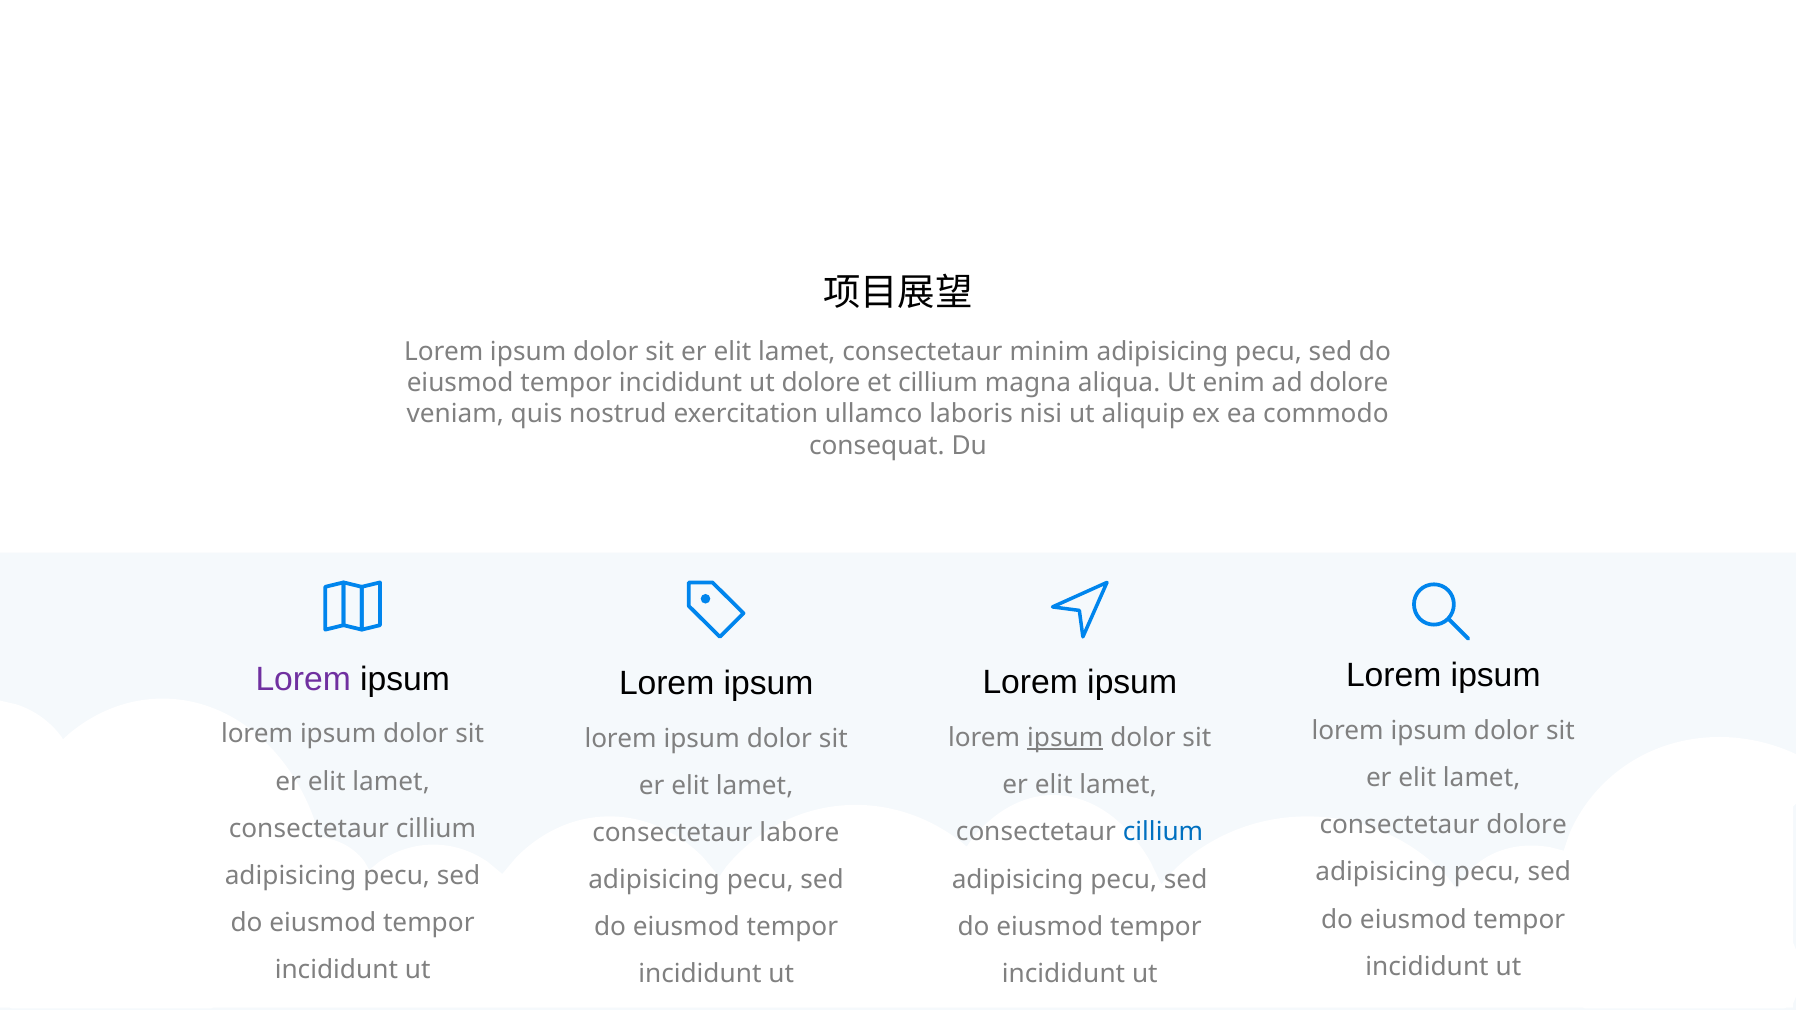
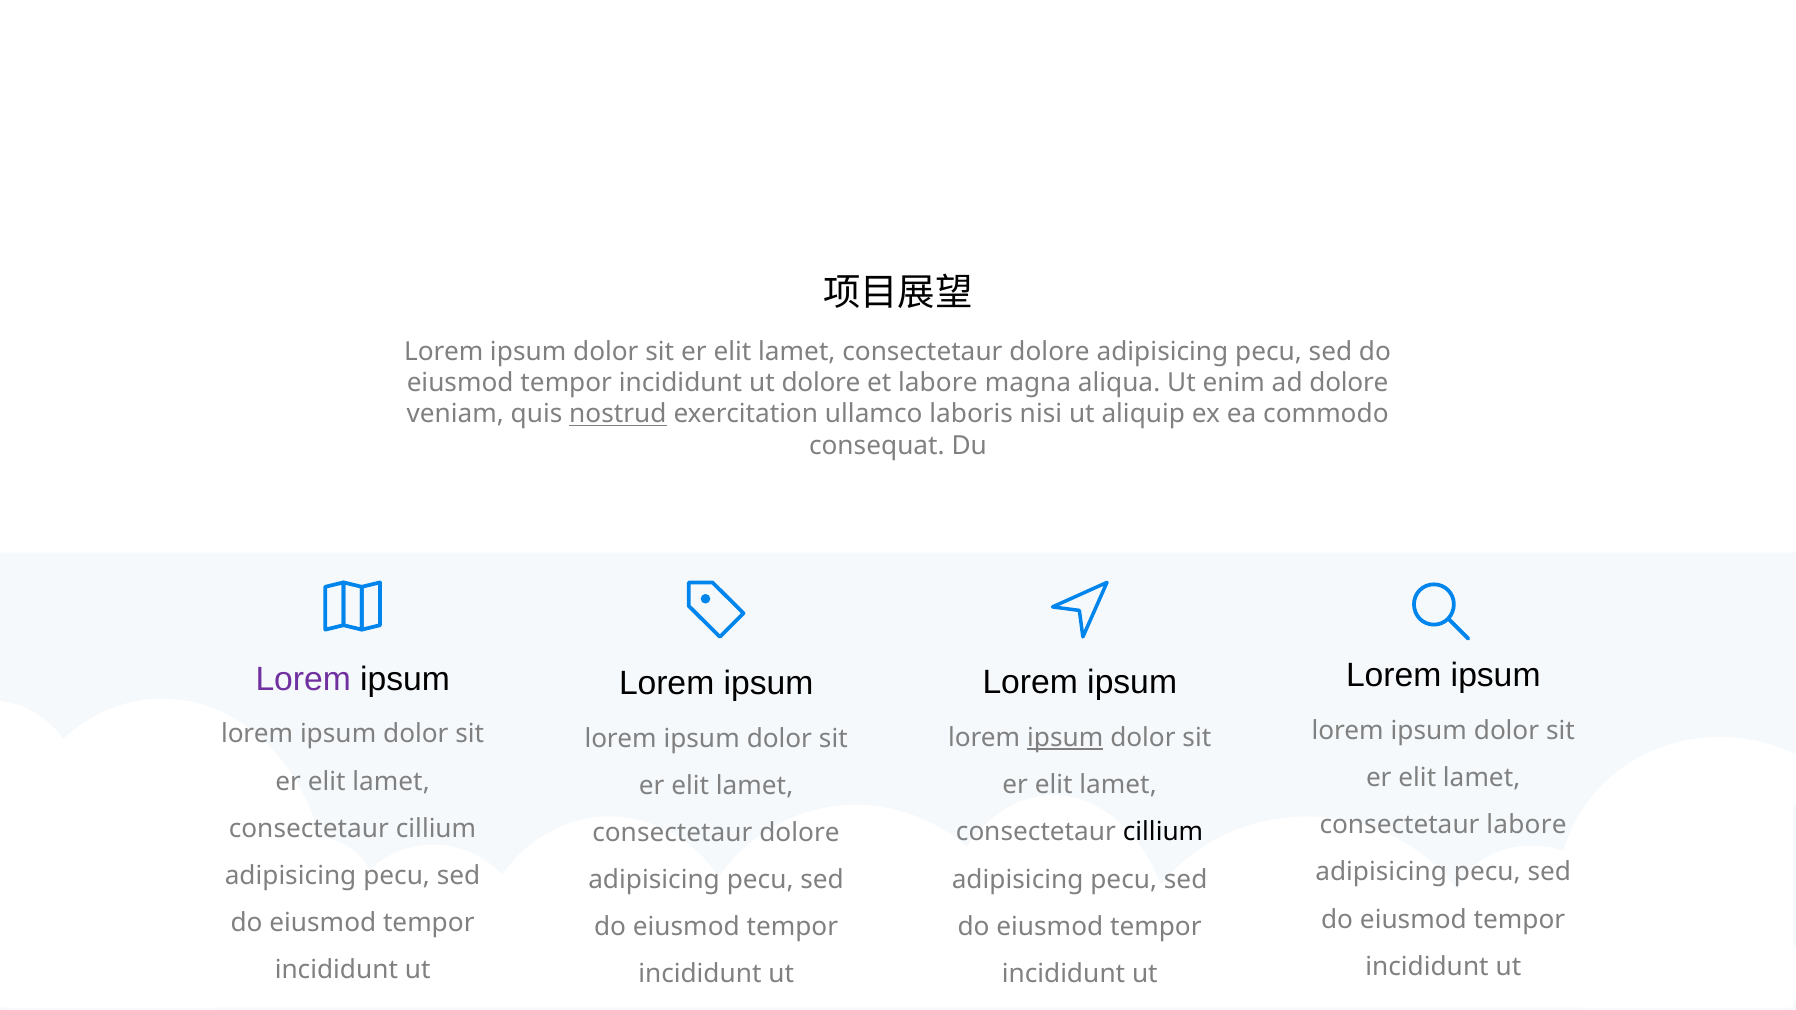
minim: minim -> dolore (1050, 351)
et cillium: cillium -> labore (938, 383)
nostrud underline: none -> present (618, 414)
consectetaur dolore: dolore -> labore (1527, 825)
cillium colour: blue -> black (1163, 832)
labore: labore -> dolore (800, 833)
